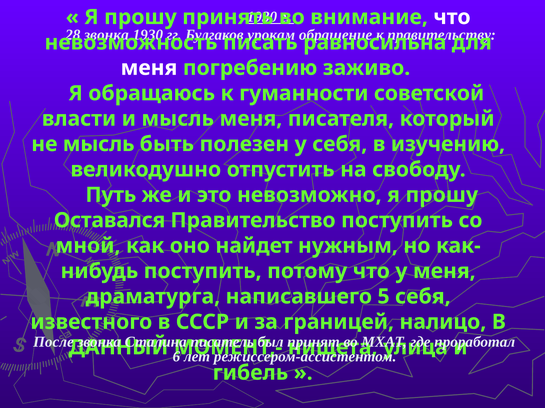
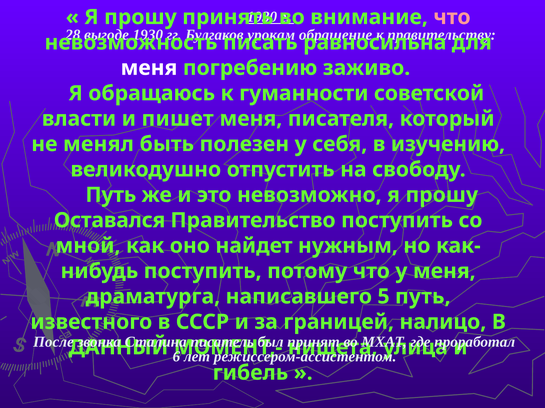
что colour: white -> pink (452, 17)
звонка: звонка -> выгоде (107, 35)
и мысль: мысль -> пишет (178, 119)
не мысль: мысль -> менял (98, 144)
5 себя: себя -> путь (423, 297)
